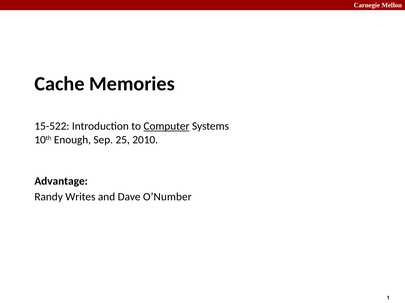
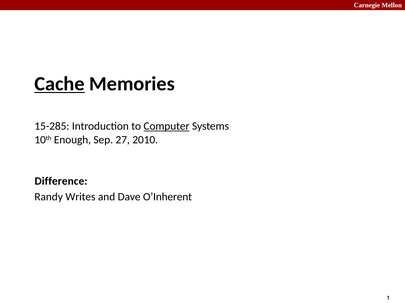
Cache underline: none -> present (60, 84)
15-522: 15-522 -> 15-285 (52, 127)
25: 25 -> 27 (123, 140)
Advantage: Advantage -> Difference (61, 182)
O’Number: O’Number -> O’Inherent (167, 197)
